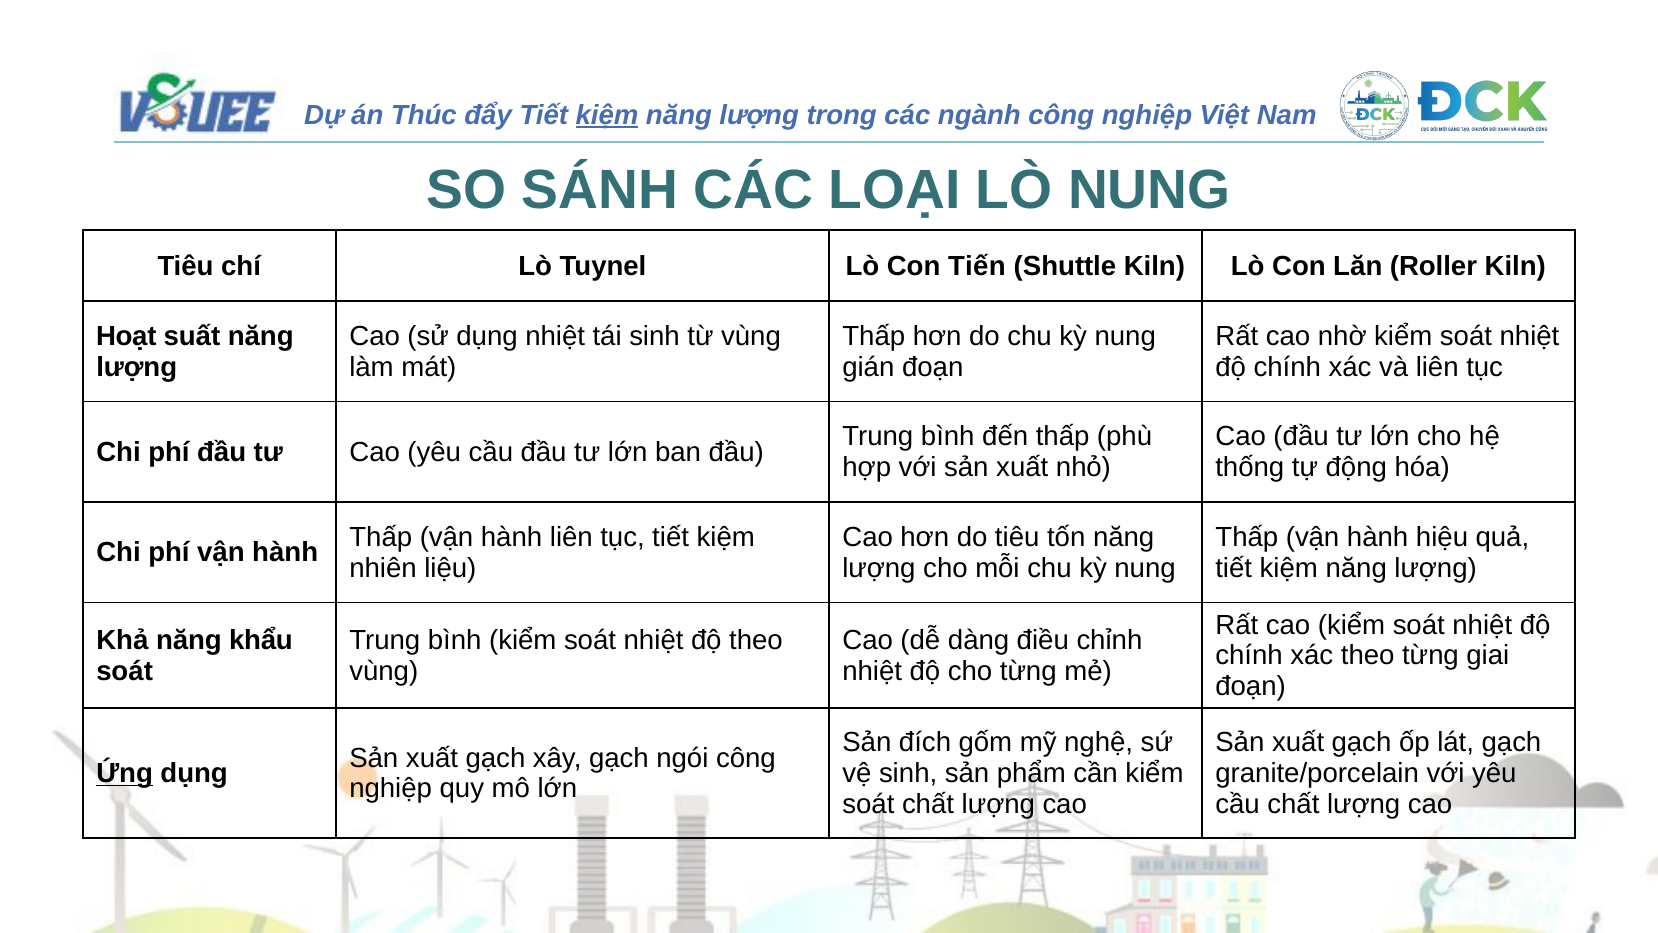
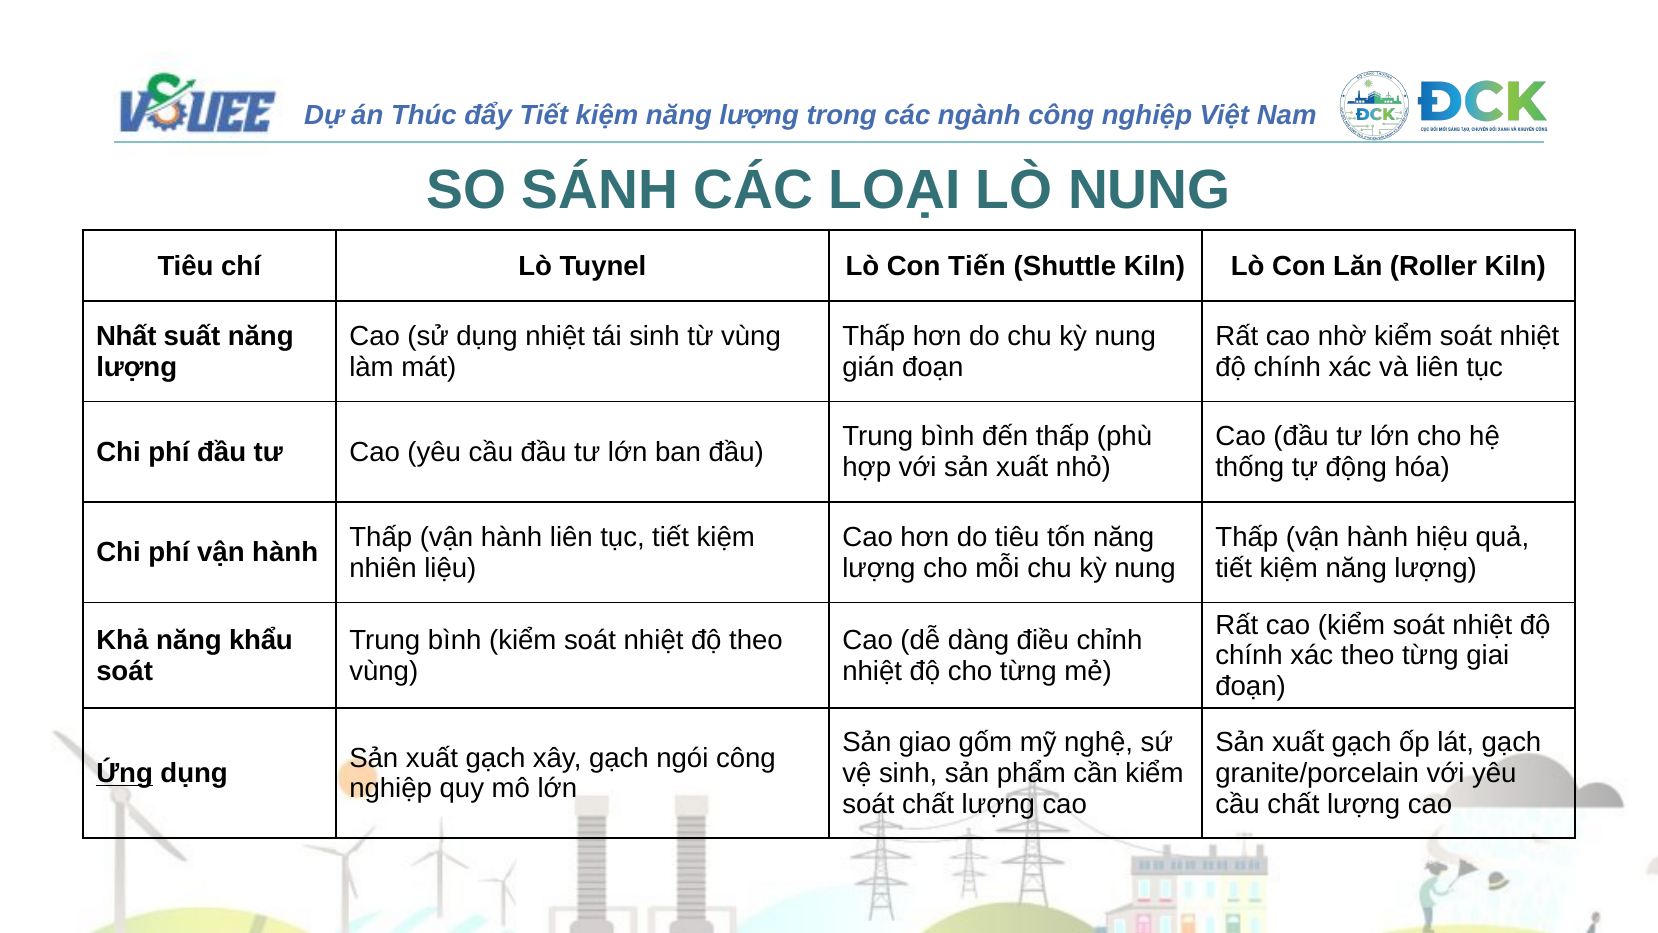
kiệm underline: present -> none (607, 115)
Hoạt: Hoạt -> Nhất (126, 336)
đích: đích -> giao (925, 742)
